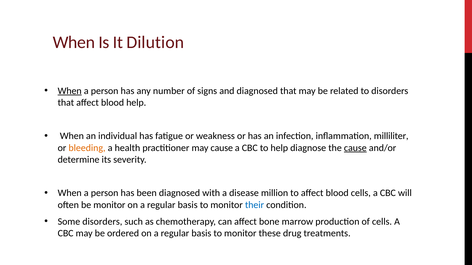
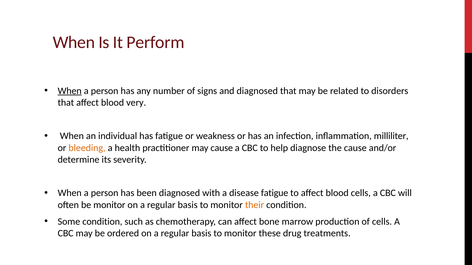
Dilution: Dilution -> Perform (155, 42)
blood help: help -> very (136, 103)
cause underline: present -> none (355, 148)
disease million: million -> fatigue (275, 193)
their colour: blue -> orange (255, 205)
Some disorders: disorders -> condition (102, 222)
